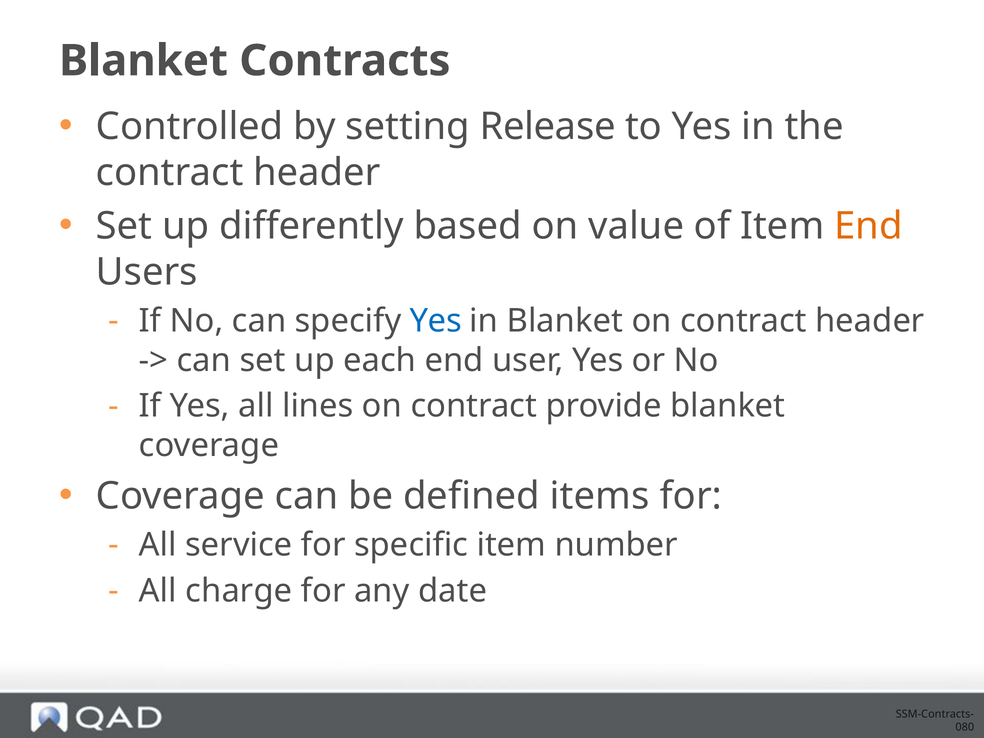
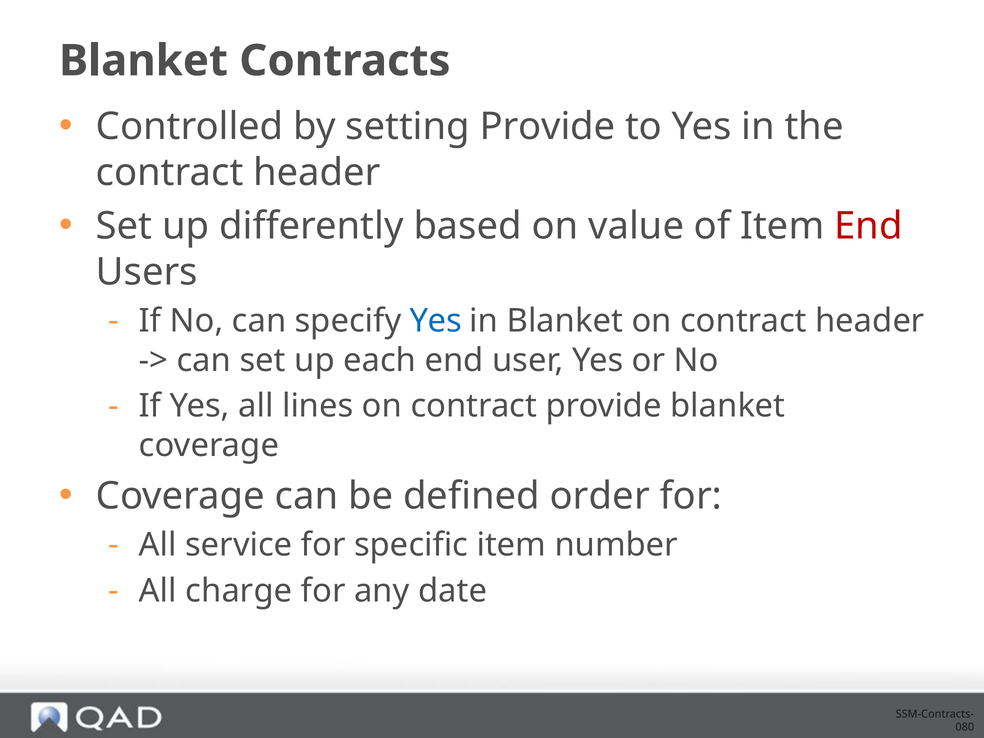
setting Release: Release -> Provide (548, 127)
End colour: orange -> red (868, 226)
items: items -> order (600, 496)
